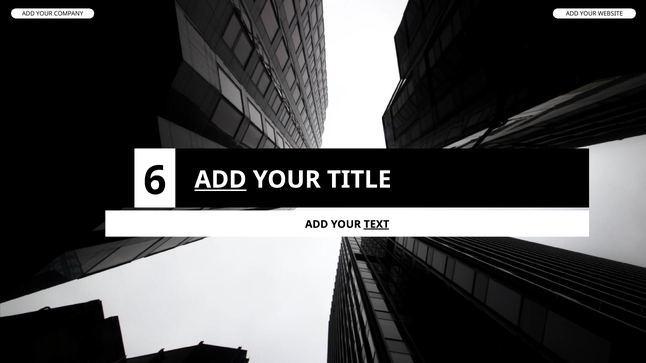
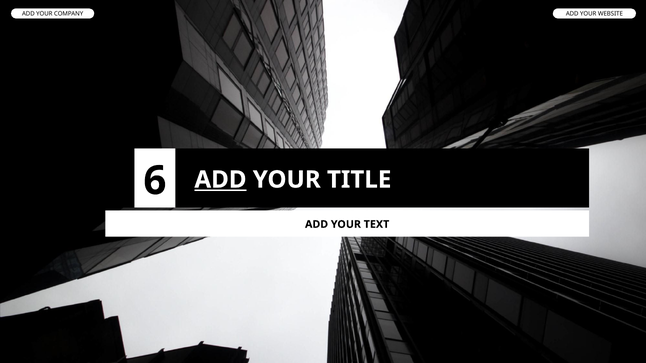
TEXT underline: present -> none (376, 224)
